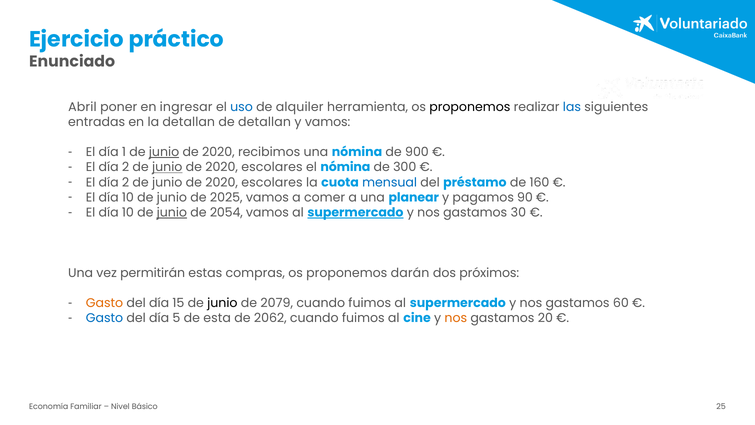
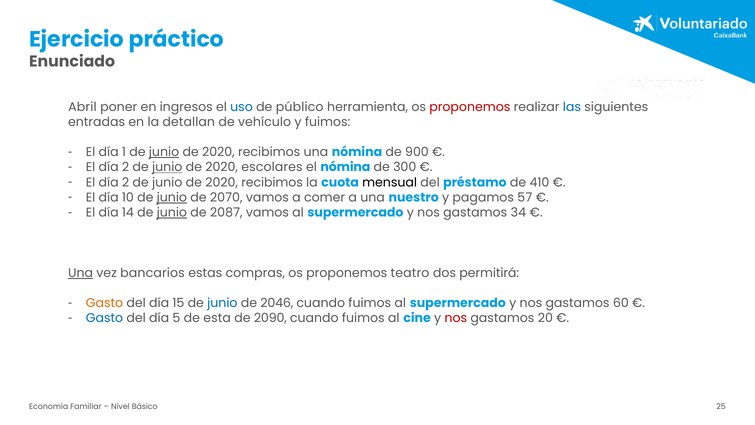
ingresar: ingresar -> ingresos (186, 107)
alquiler: alquiler -> público (300, 107)
proponemos colour: black -> red (470, 107)
de detallan: detallan -> vehículo (265, 122)
y vamos: vamos -> fuimos (328, 122)
escolares: escolares -> recibimos (272, 182)
mensual colour: blue -> black (390, 182)
160: 160 -> 410 (539, 182)
junio underline: none -> present (172, 197)
2025: 2025 -> 2070 (226, 197)
planear: planear -> nuestro (414, 197)
90: 90 -> 57 (525, 197)
10: 10 -> 14 (128, 212)
2054: 2054 -> 2087 (226, 212)
supermercado underline: present -> none (355, 212)
30: 30 -> 34 (518, 212)
Una underline: none -> present (81, 273)
permitirán: permitirán -> bancarios (153, 273)
darán: darán -> teatro (410, 273)
próximos: próximos -> permitirá (489, 273)
junio colour: black -> blue (222, 303)
2079: 2079 -> 2046 (277, 303)
2062: 2062 -> 2090 (270, 318)
nos colour: orange -> red (456, 318)
